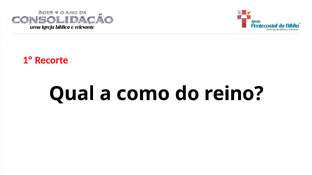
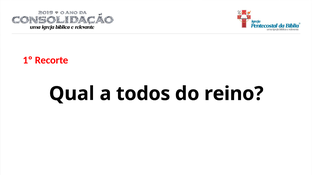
como: como -> todos (143, 94)
